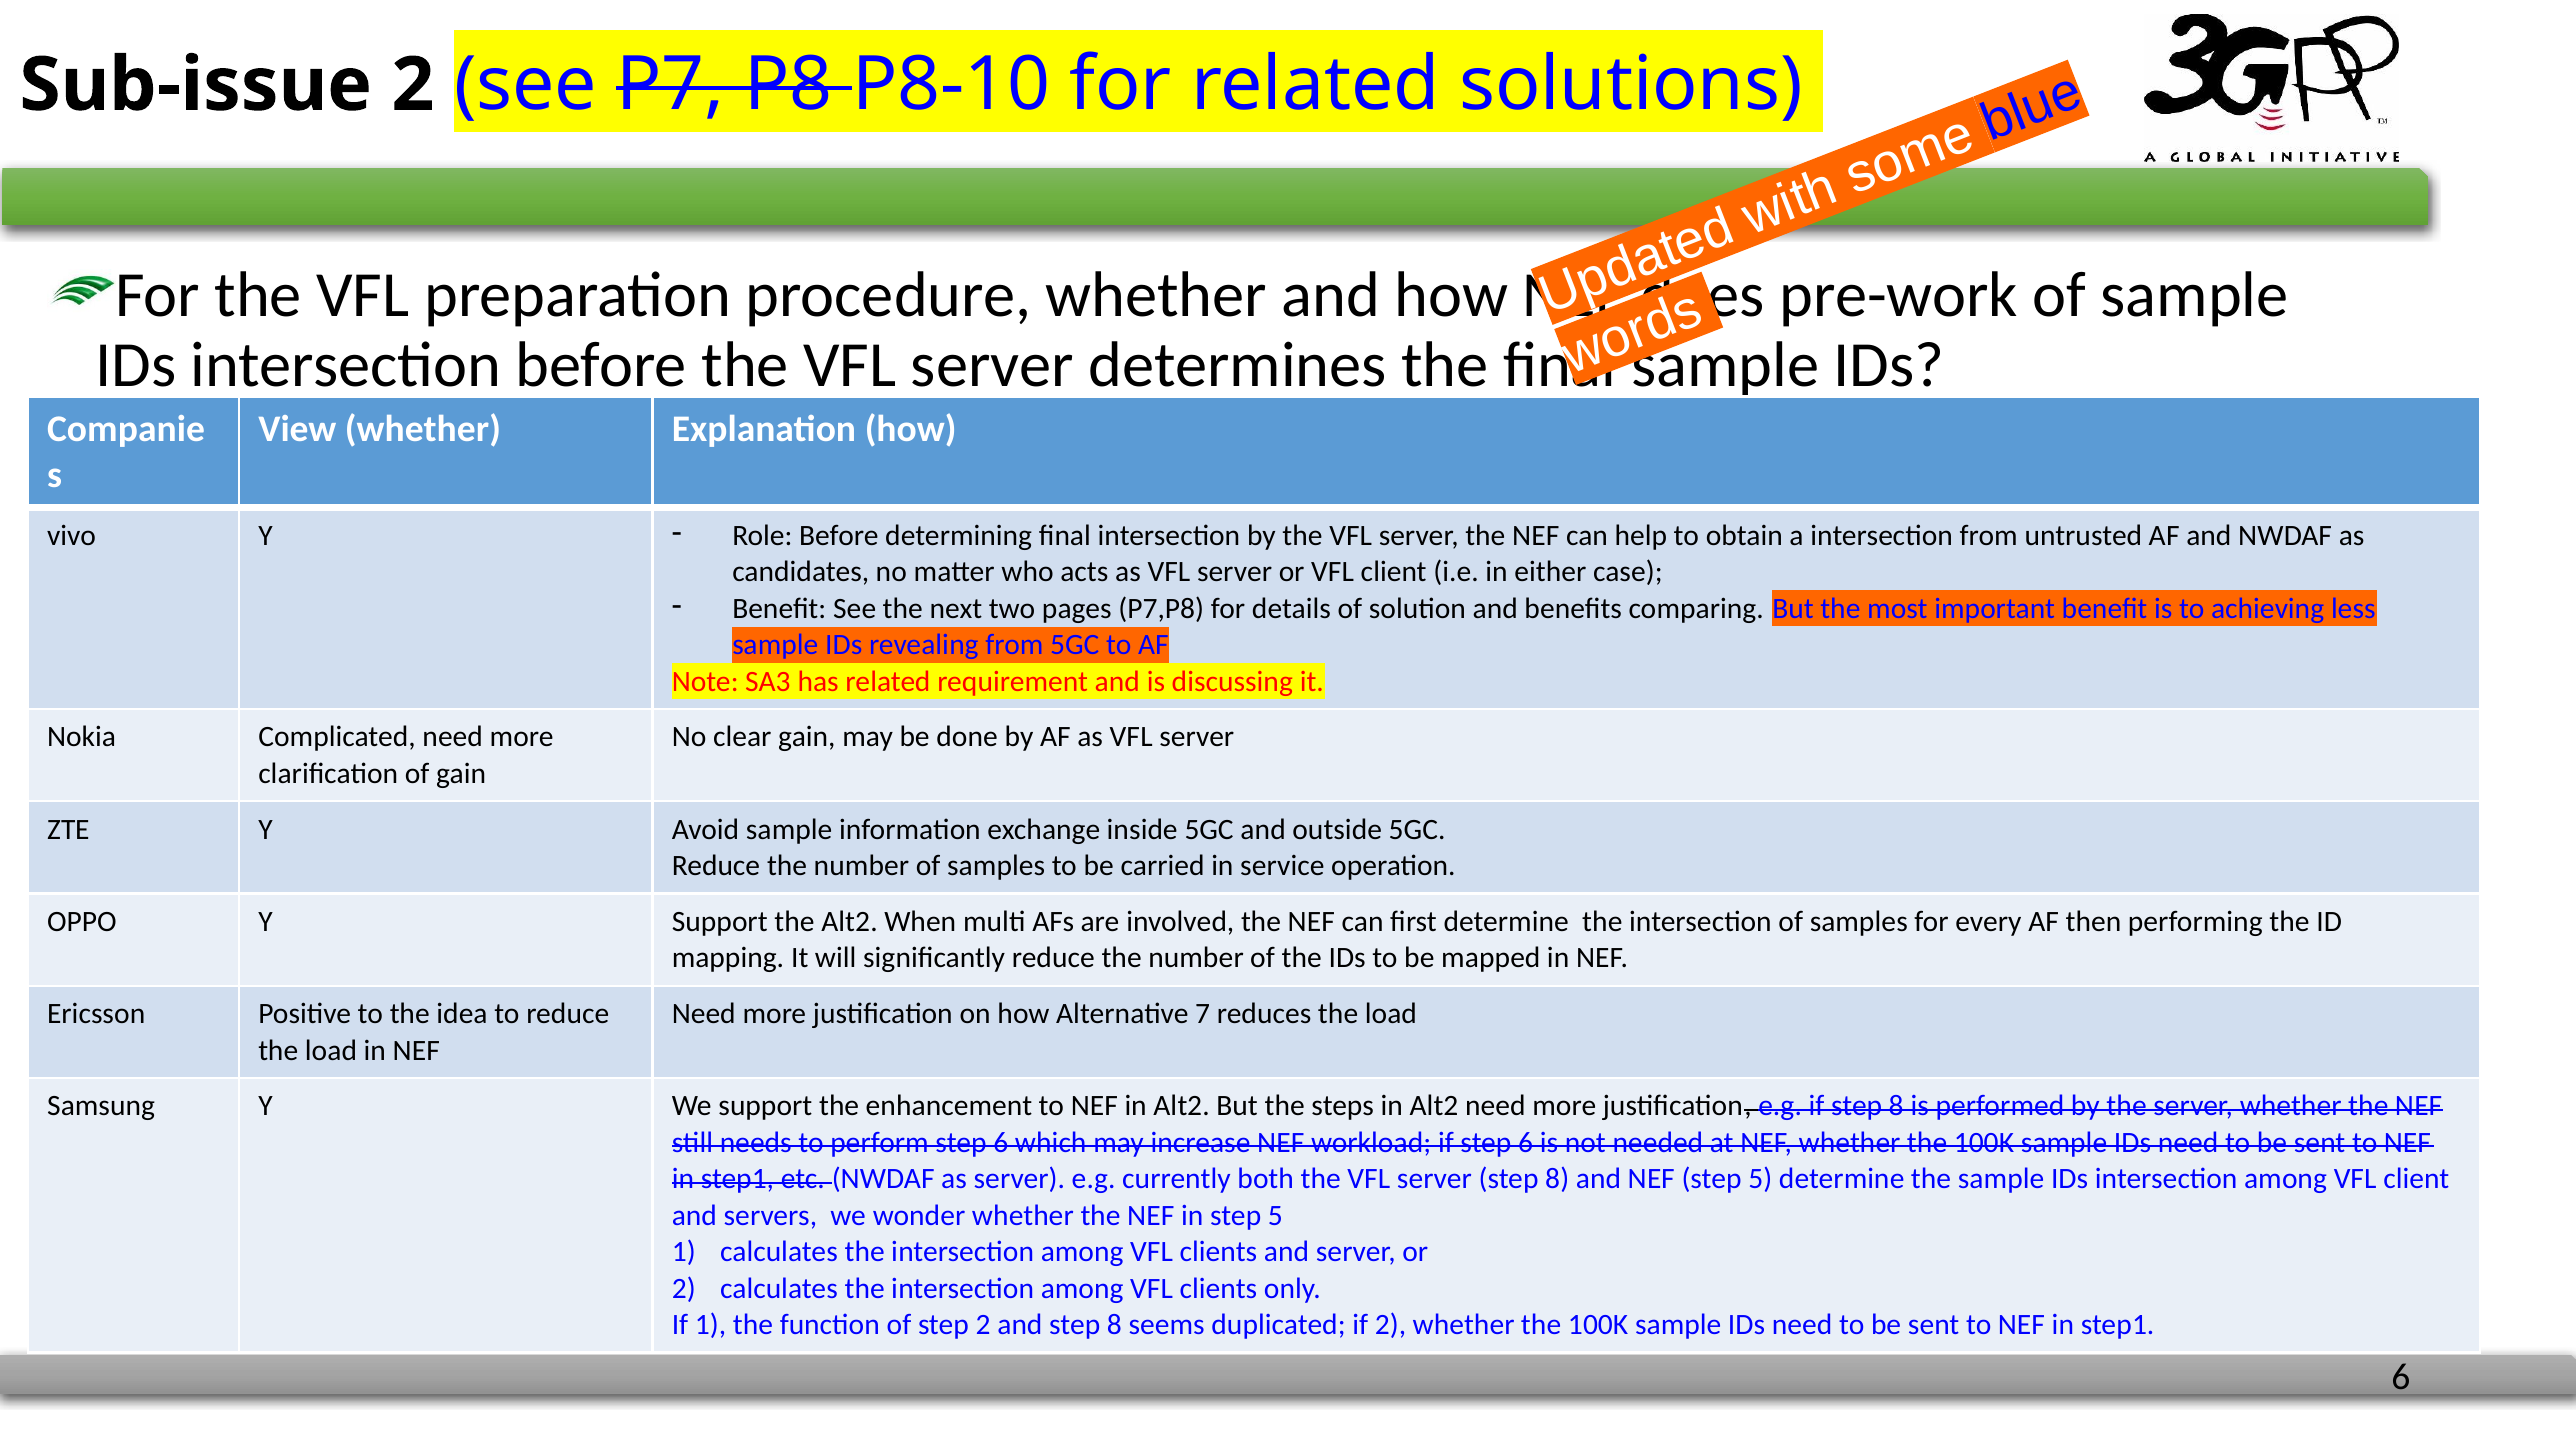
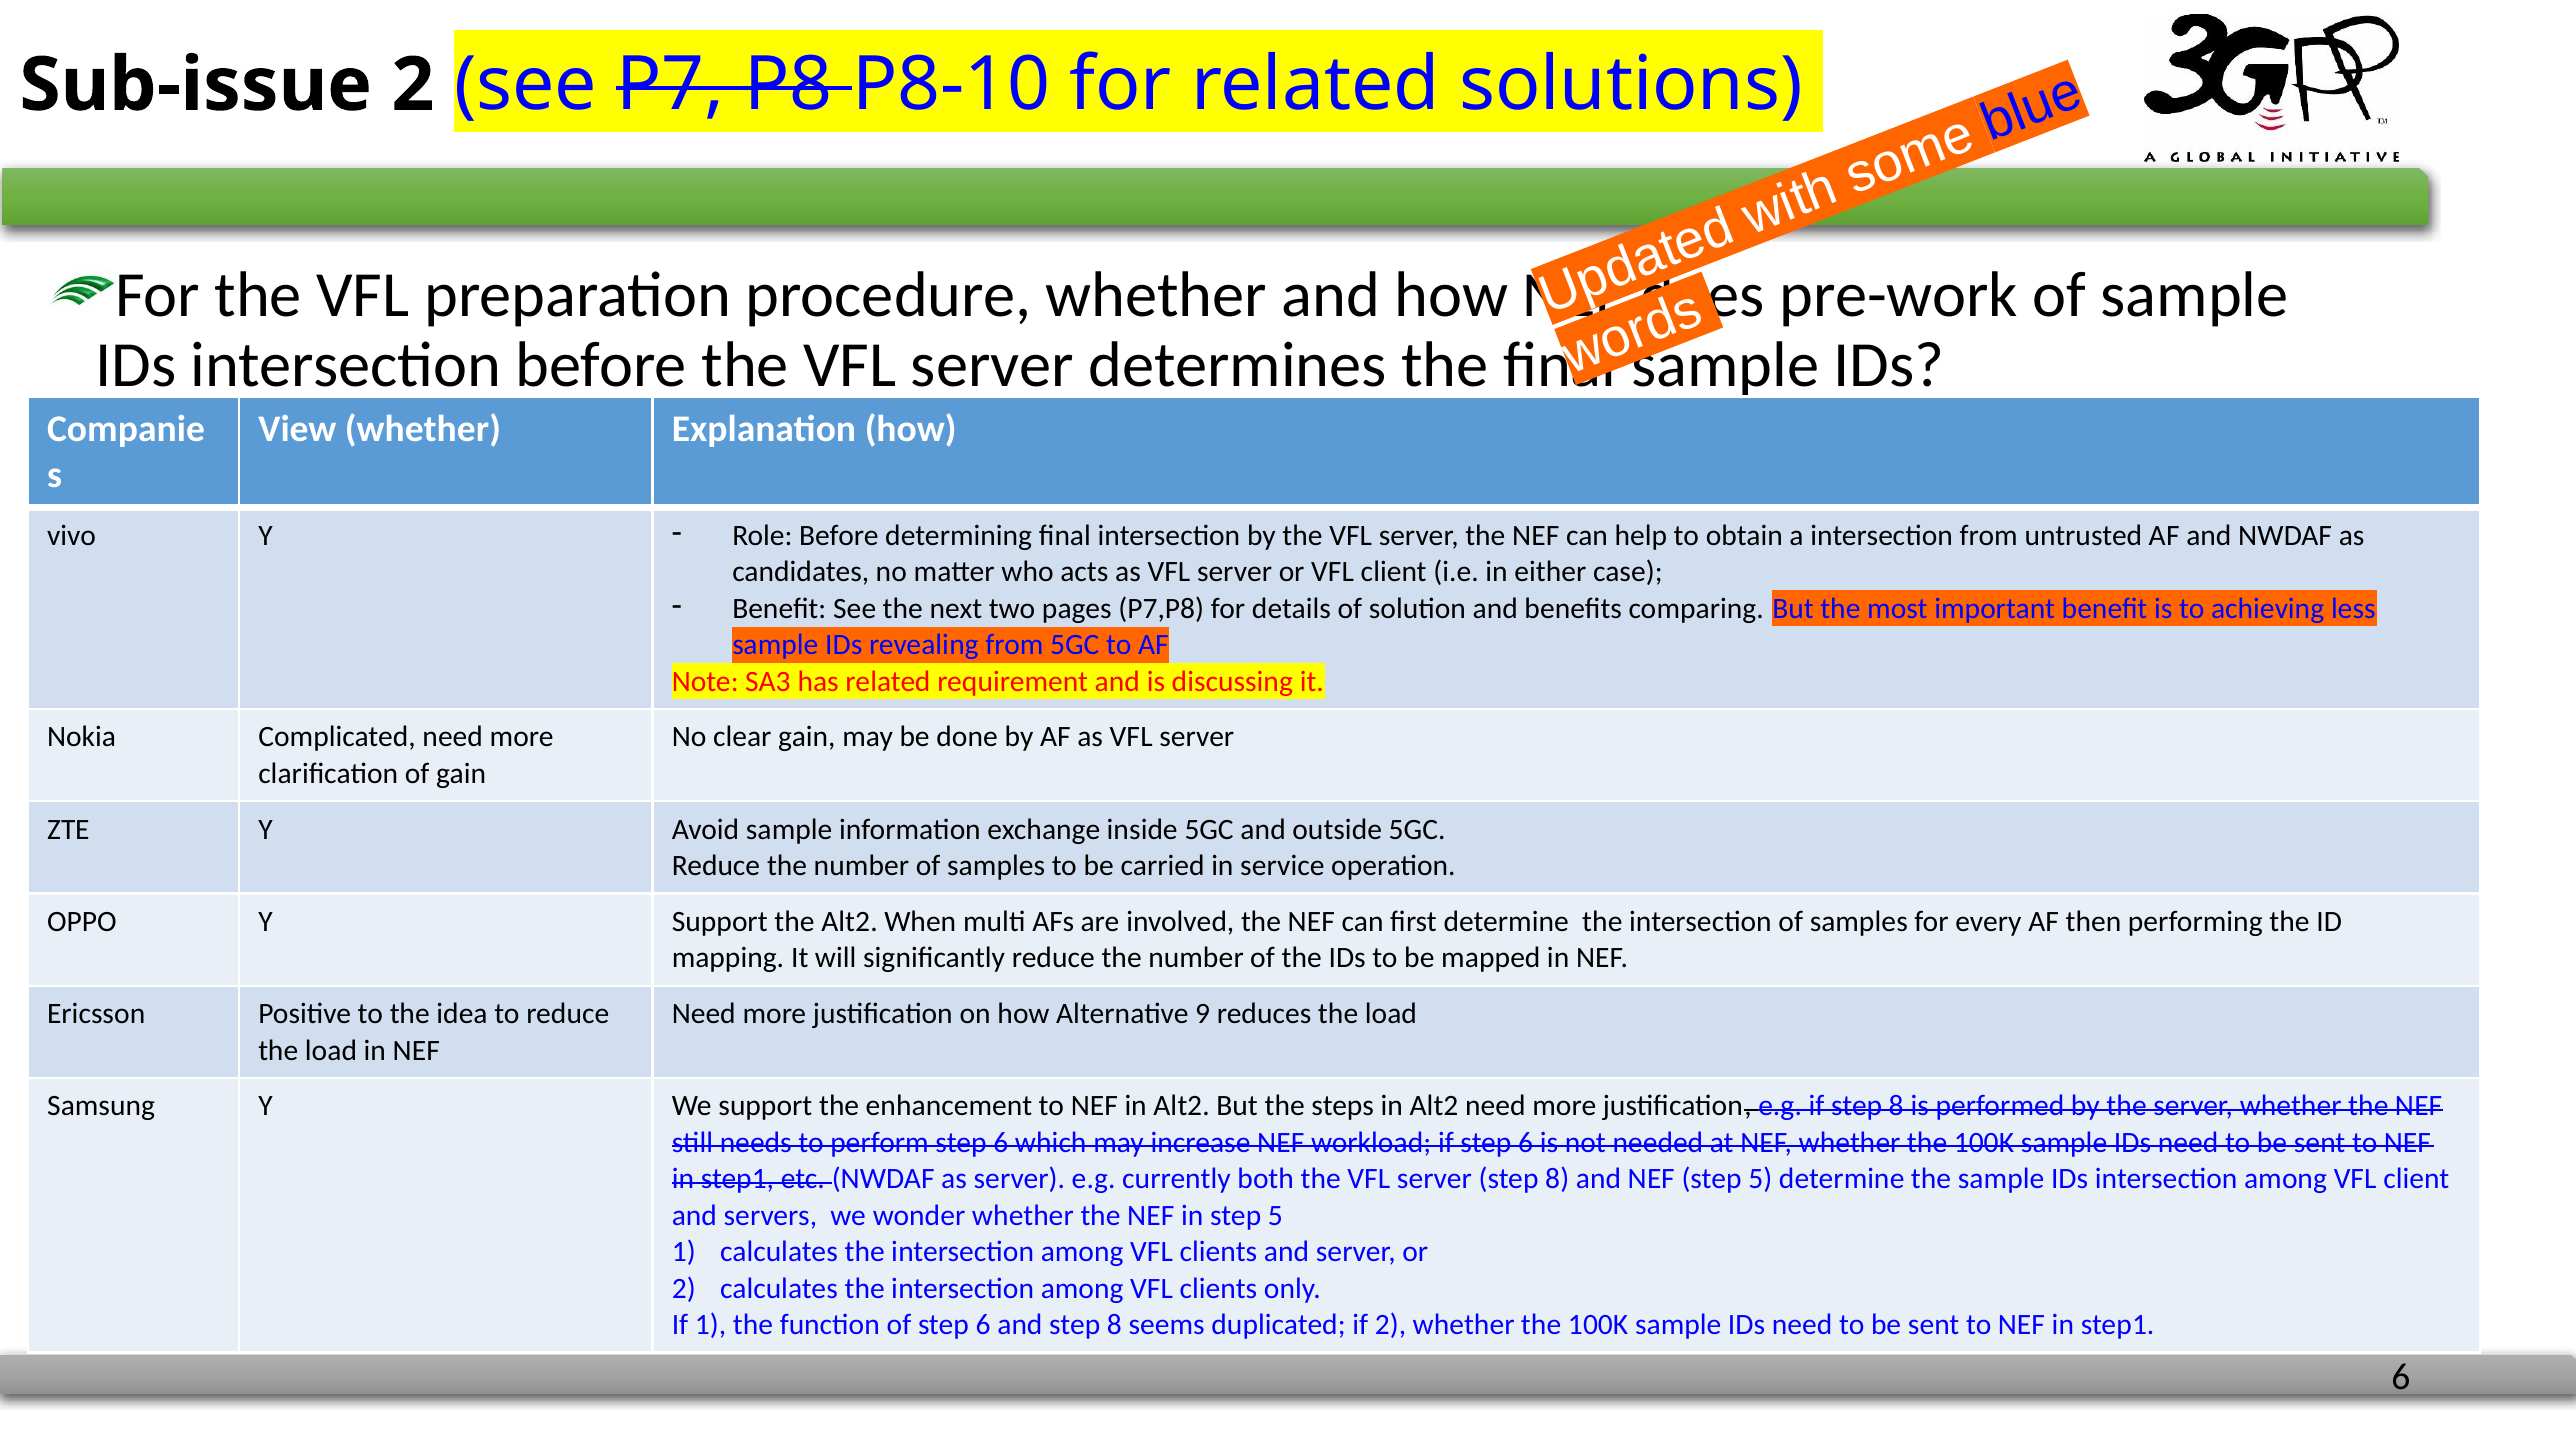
7: 7 -> 9 (1203, 1014)
of step 2: 2 -> 6 (983, 1325)
